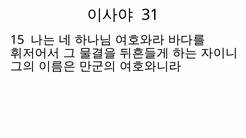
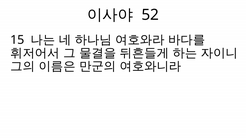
31: 31 -> 52 (150, 15)
